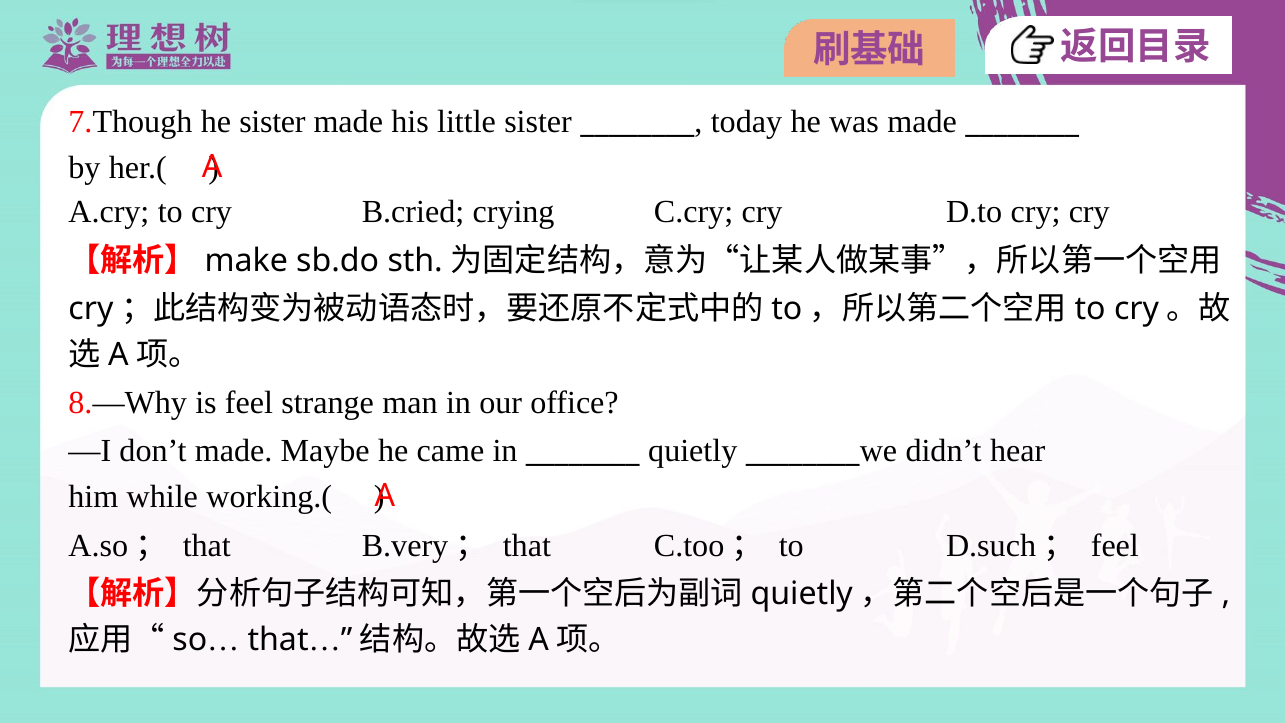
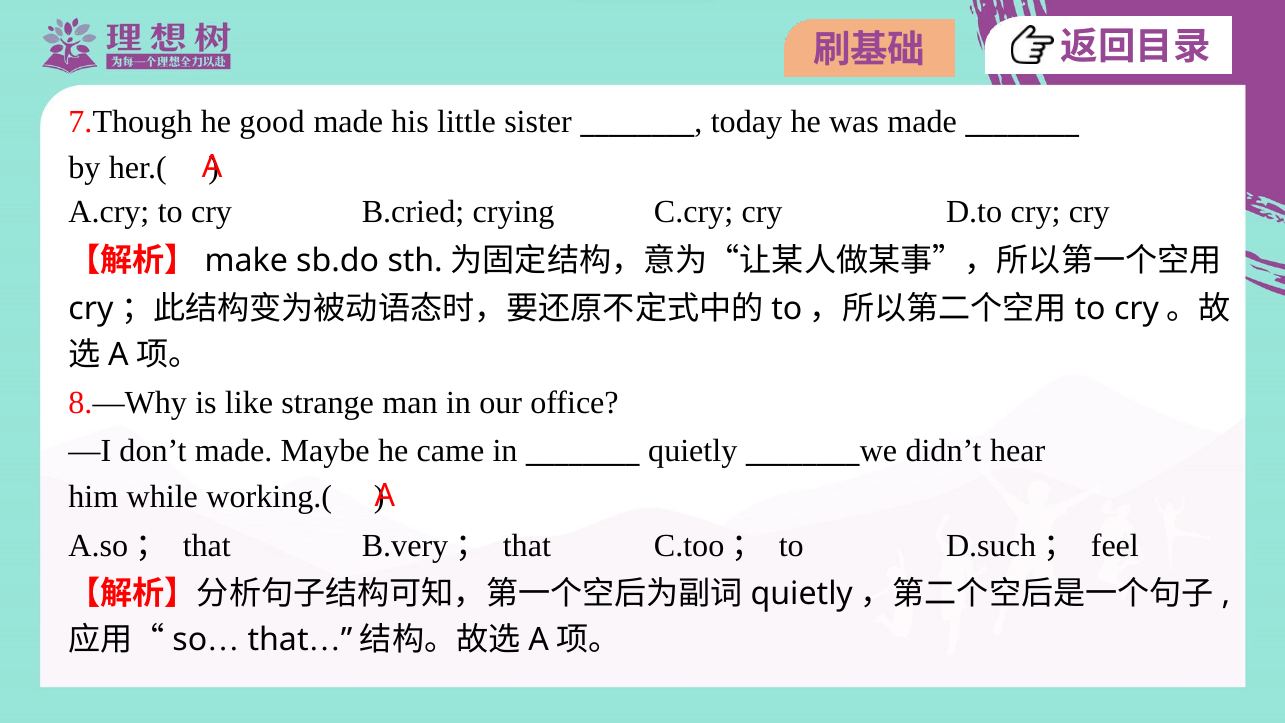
he sister: sister -> good (272, 122)
is feel: feel -> like (249, 403)
